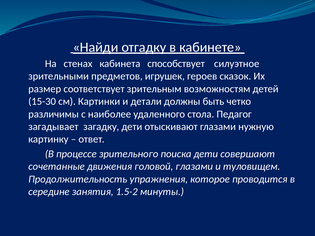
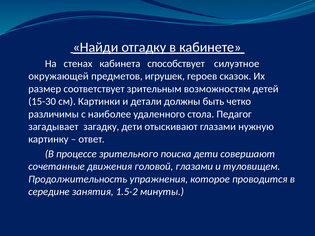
зрительными: зрительными -> окружающей (59, 76)
